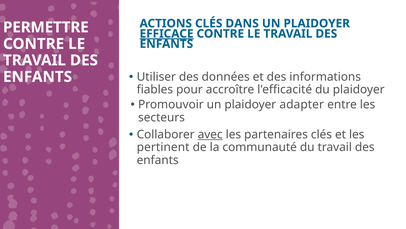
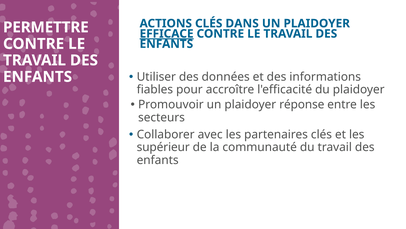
adapter: adapter -> réponse (302, 104)
avec underline: present -> none (210, 134)
pertinent: pertinent -> supérieur (163, 147)
